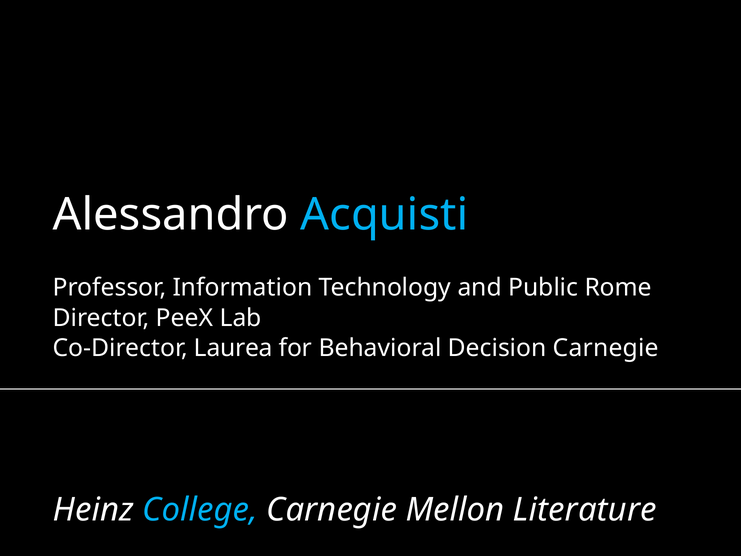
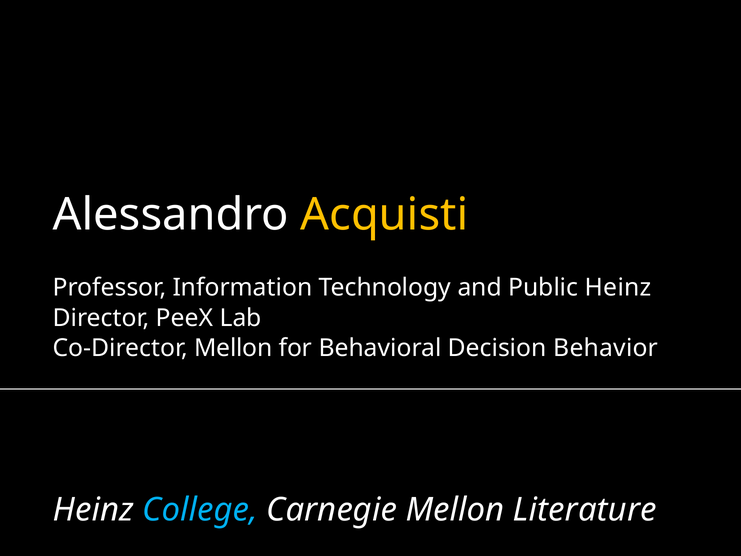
Acquisti colour: light blue -> yellow (384, 215)
Public Rome: Rome -> Heinz (618, 287)
Co-Director Laurea: Laurea -> Mellon (233, 348)
Decision Carnegie: Carnegie -> Behavior (606, 348)
